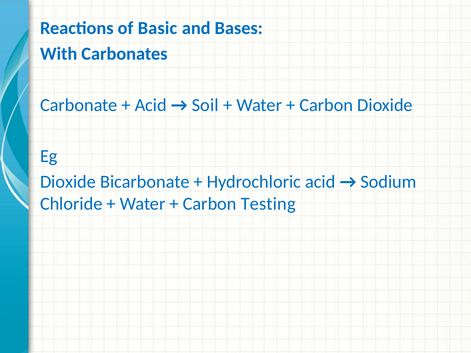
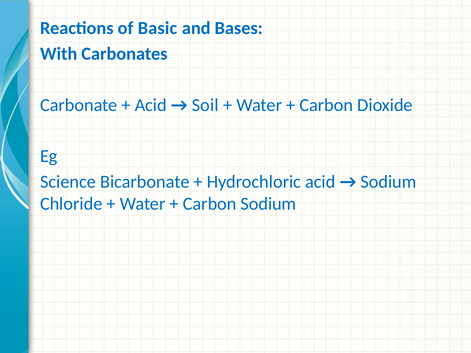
Dioxide: Dioxide -> Science (68, 182)
Carbon Testing: Testing -> Sodium (268, 204)
